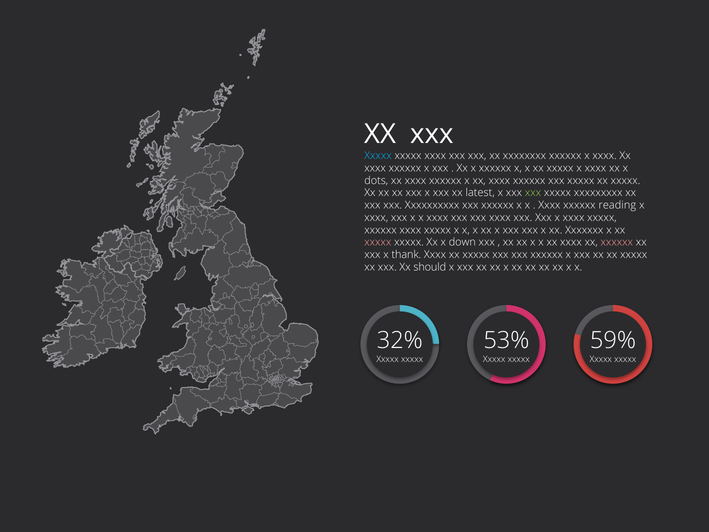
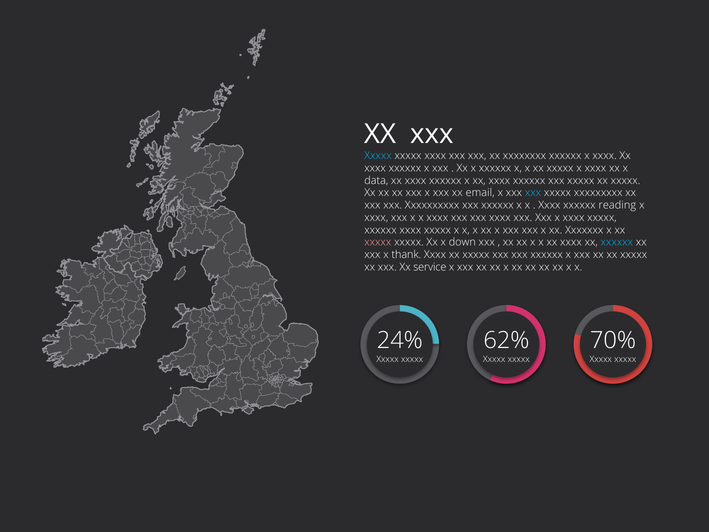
dots: dots -> data (376, 180)
latest: latest -> email (480, 193)
xxx colour: light green -> light blue (533, 193)
xxxxxx colour: pink -> light blue (617, 242)
should: should -> service (430, 267)
32%: 32% -> 24% (400, 341)
53%: 53% -> 62% (506, 341)
59%: 59% -> 70% (613, 341)
